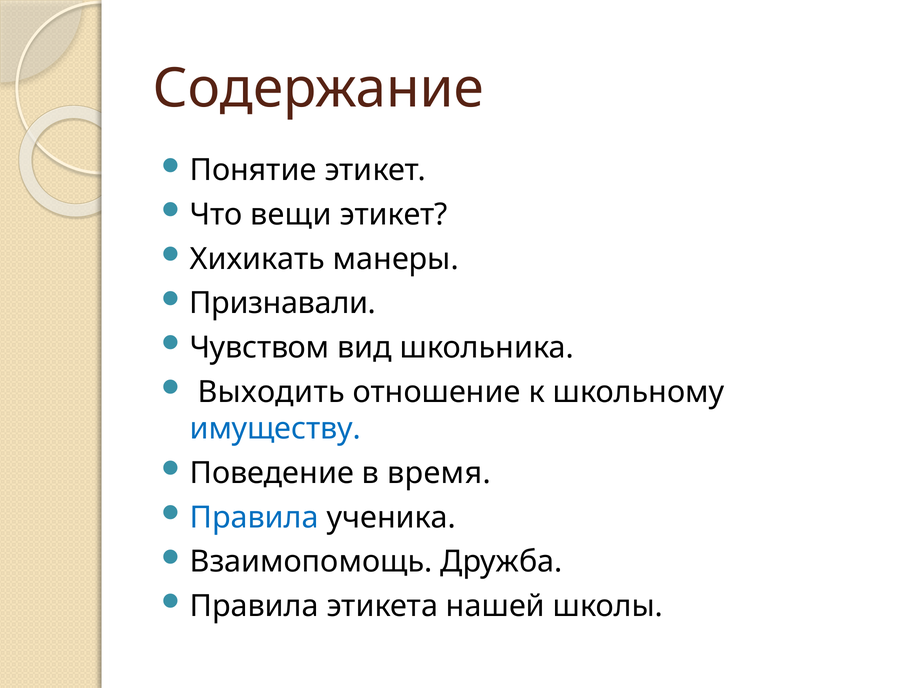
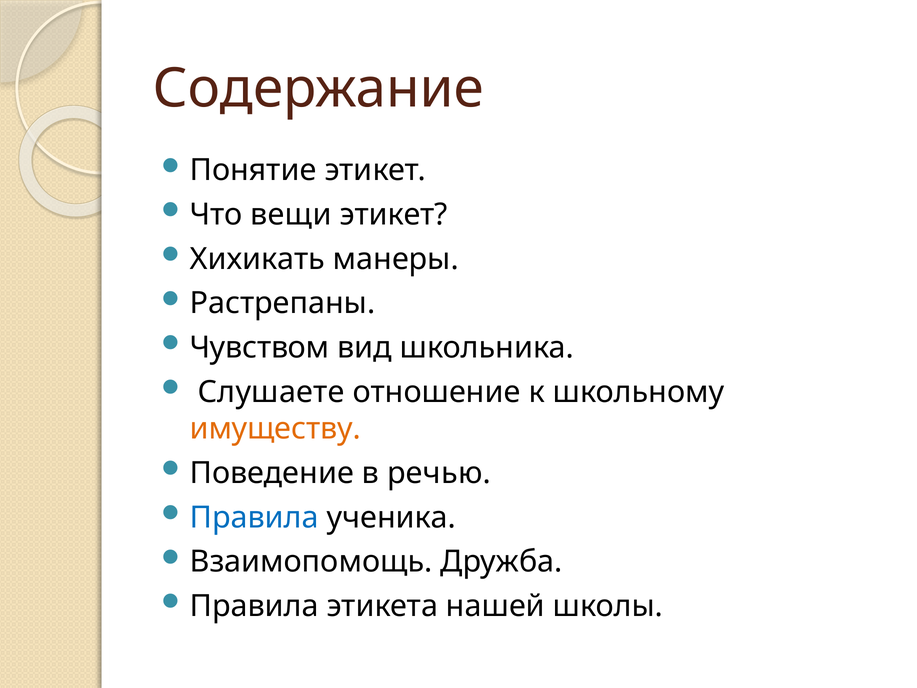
Признавали: Признавали -> Растрепаны (283, 303)
Выходить: Выходить -> Слушаете (271, 392)
имуществу colour: blue -> orange (275, 429)
время: время -> речью (439, 473)
